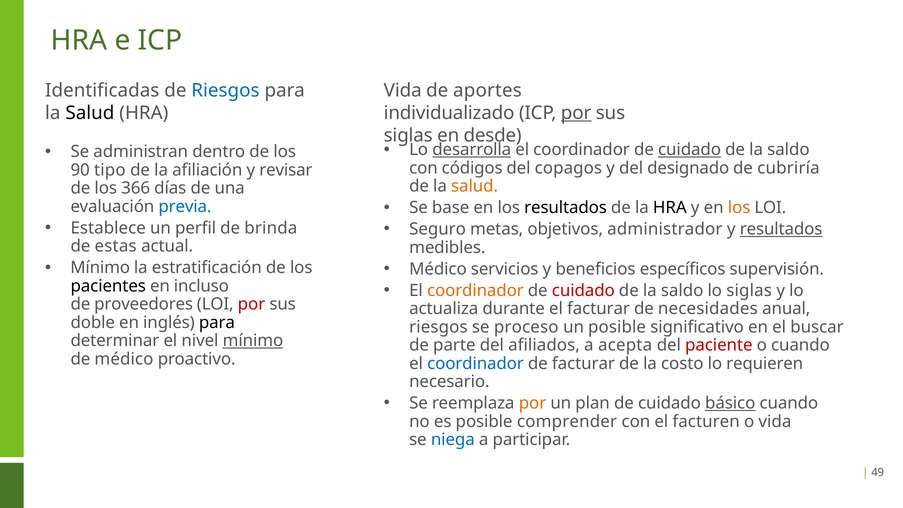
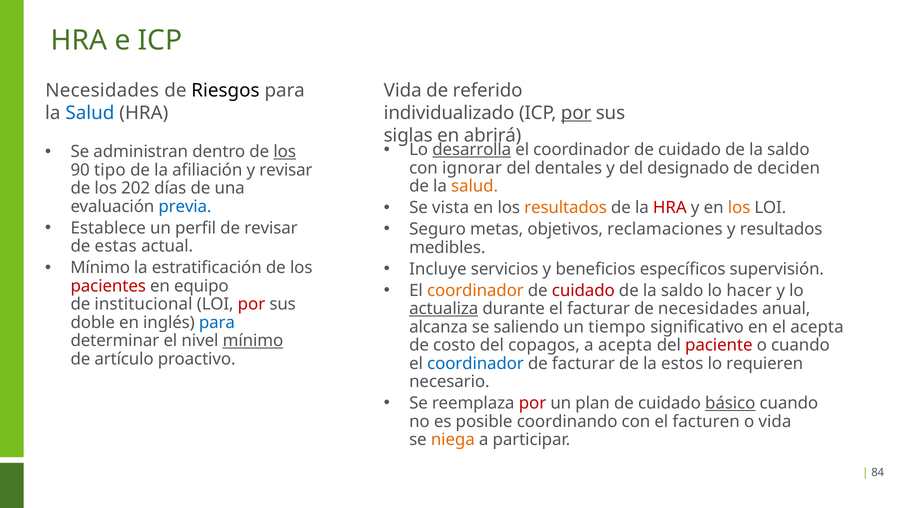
Identificadas: Identificadas -> Necesidades (102, 90)
Riesgos colour: blue -> black (225, 90)
aportes: aportes -> referido (488, 90)
Salud colour: black -> blue (90, 113)
desde: desde -> abrirá (493, 136)
cuidado underline: present -> none (690, 150)
los underline: none -> present (285, 152)
códigos: códigos -> ignorar (472, 168)
copagos: copagos -> dentales (568, 168)
cubriría: cubriría -> deciden (789, 168)
366: 366 -> 202 (136, 188)
base: base -> vista (451, 208)
resultados colour: black -> orange (566, 208)
HRA colour: black -> red (670, 208)
de brinda: brinda -> revisar (271, 228)
administrador: administrador -> reclamaciones (665, 229)
resultados underline: present -> none (781, 229)
Médico: Médico -> Incluye (438, 269)
pacientes colour: black -> red (108, 286)
incluso: incluso -> equipo (201, 286)
lo siglas: siglas -> hacer (749, 291)
proveedores: proveedores -> institucional (143, 304)
actualiza underline: none -> present (444, 309)
para colour: black -> blue (217, 323)
riesgos: riesgos -> alcanza (439, 327)
proceso: proceso -> saliendo (526, 327)
un posible: posible -> tiempo (617, 327)
el buscar: buscar -> acepta (817, 327)
parte: parte -> costo (454, 345)
afiliados: afiliados -> copagos (544, 345)
de médico: médico -> artículo (124, 359)
costo: costo -> estos (682, 363)
por colour: orange -> red (533, 403)
comprender: comprender -> coordinando (567, 421)
niega colour: blue -> orange (453, 440)
49: 49 -> 84 (878, 472)
